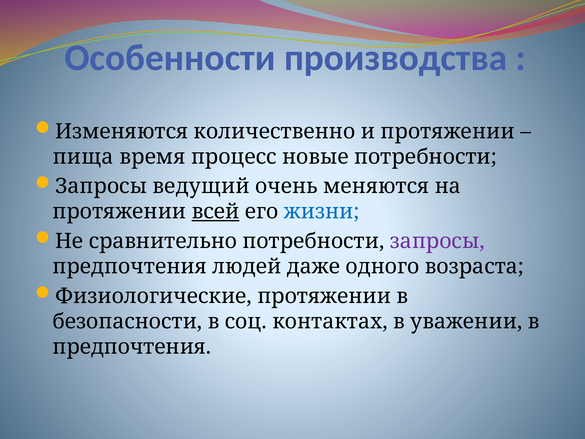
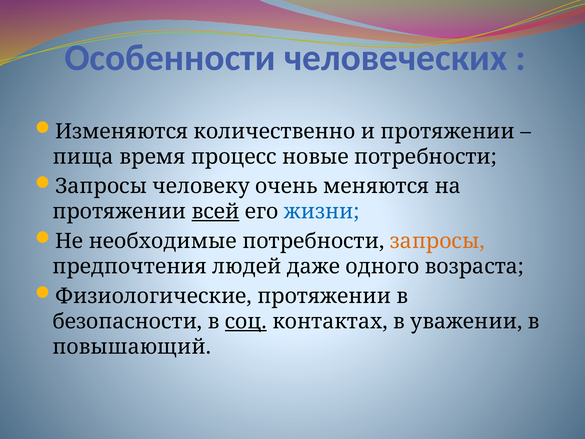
производства: производства -> человеческих (396, 58)
ведущий: ведущий -> человеку (201, 186)
сравнительно: сравнительно -> необходимые (163, 241)
запросы colour: purple -> orange (437, 241)
соц underline: none -> present (246, 321)
предпочтения: предпочтения -> повышающий (132, 347)
